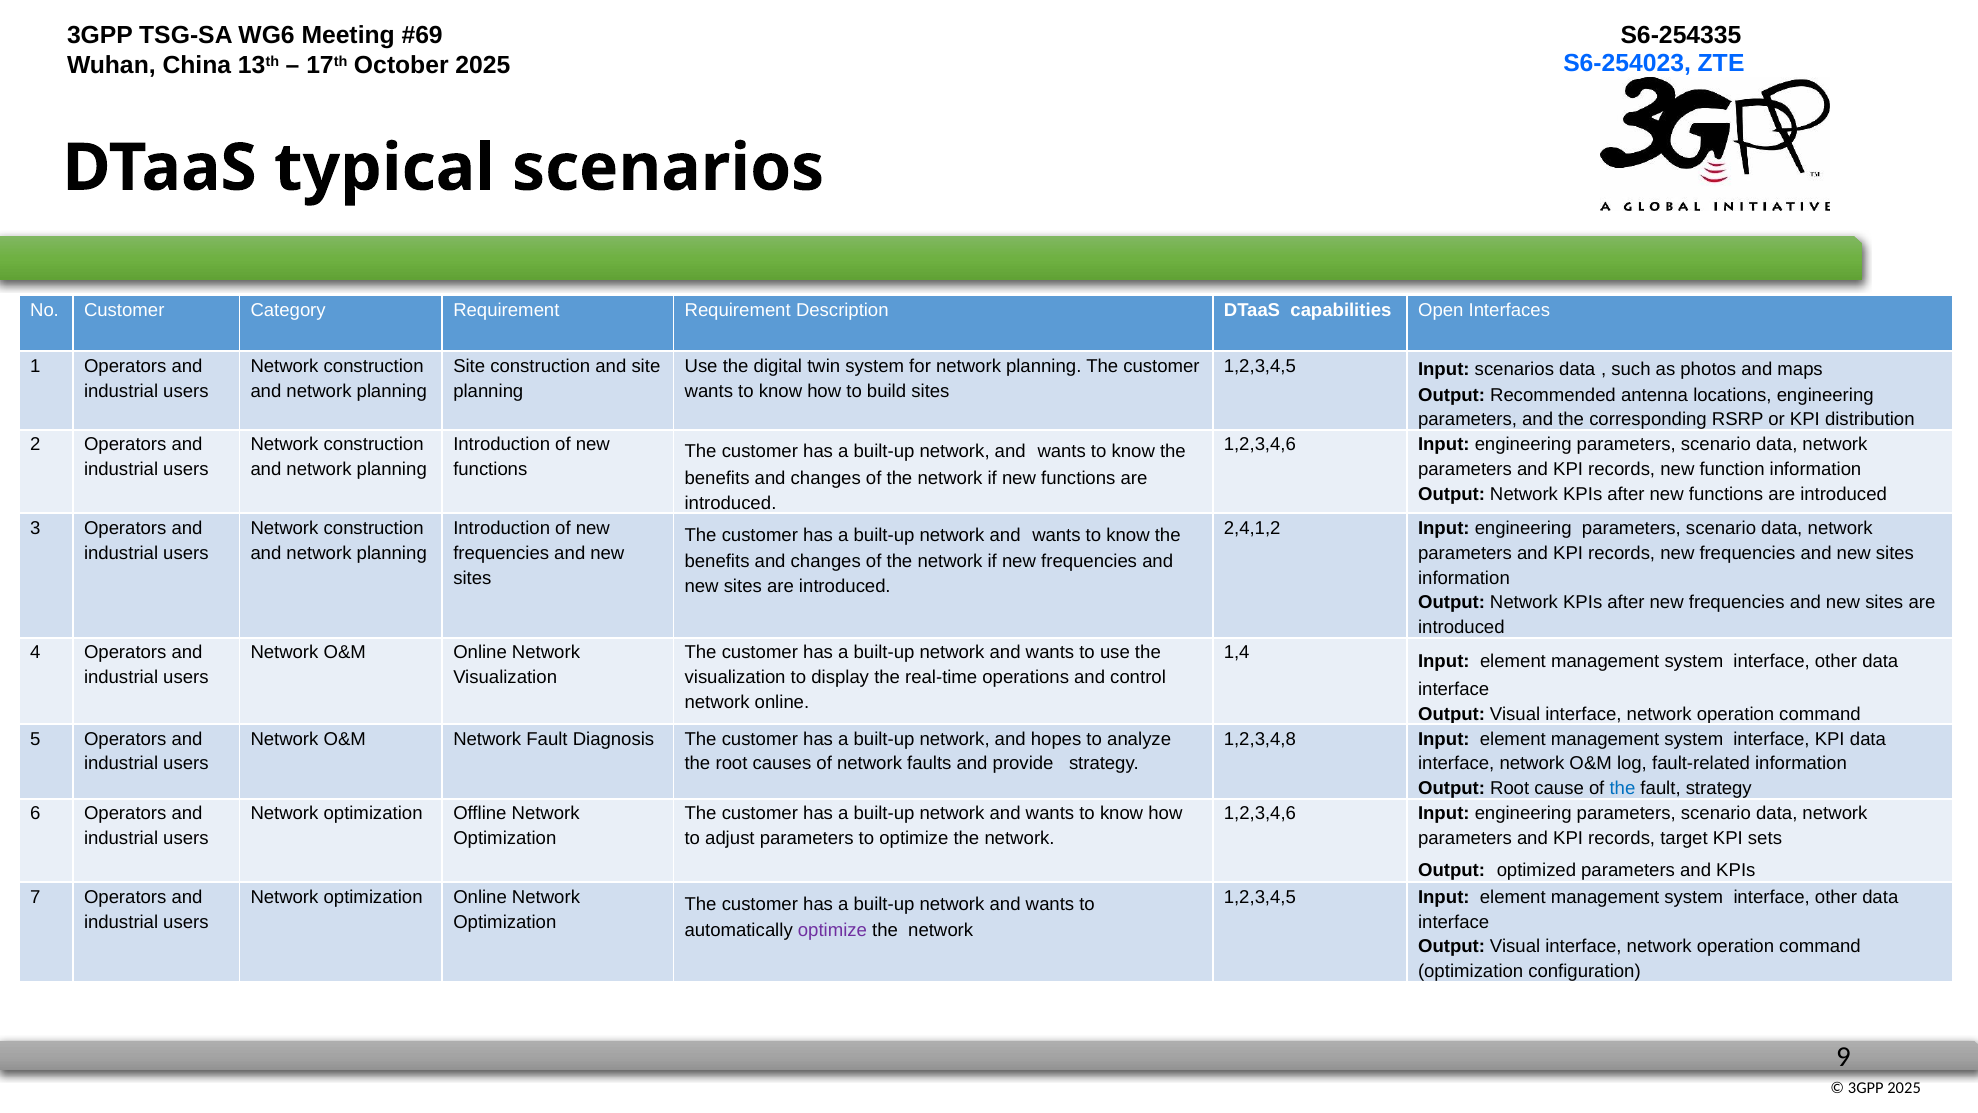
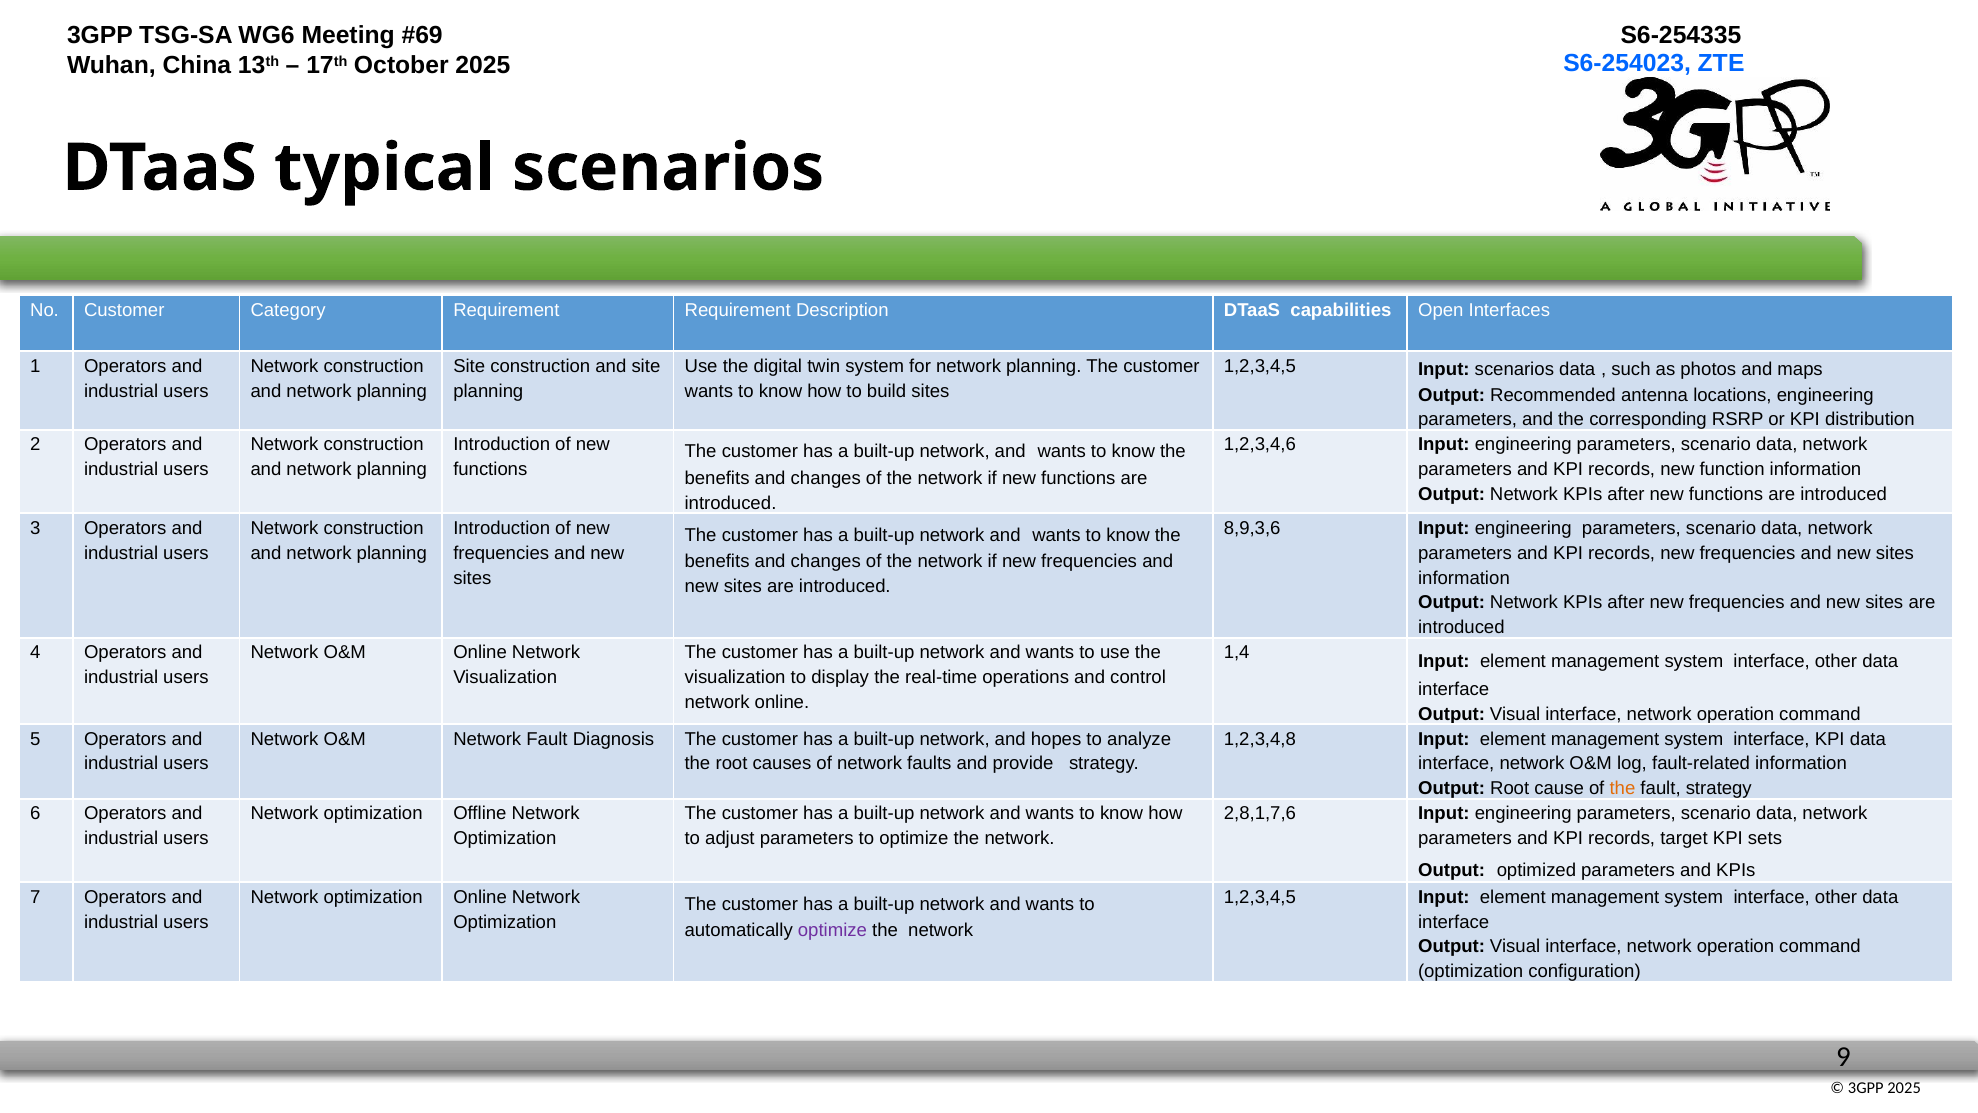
2,4,1,2: 2,4,1,2 -> 8,9,3,6 (1252, 528)
the colour: blue -> orange (1622, 789)
1,2,3,4,6: 1,2,3,4,6 -> 2,8,1,7,6 (1260, 814)
